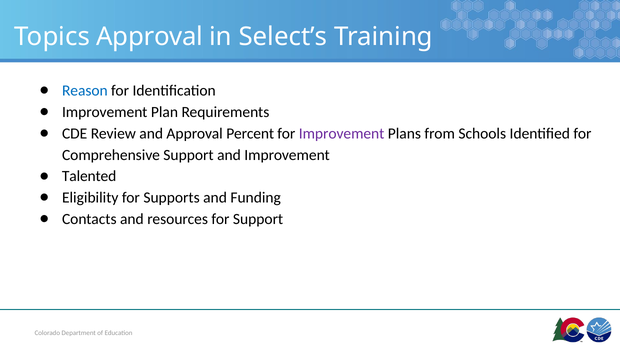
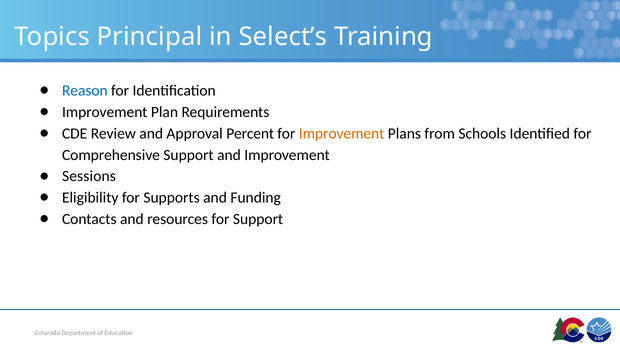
Topics Approval: Approval -> Principal (149, 37)
Improvement colour: purple -> orange (342, 133)
Talented: Talented -> Sessions (89, 176)
